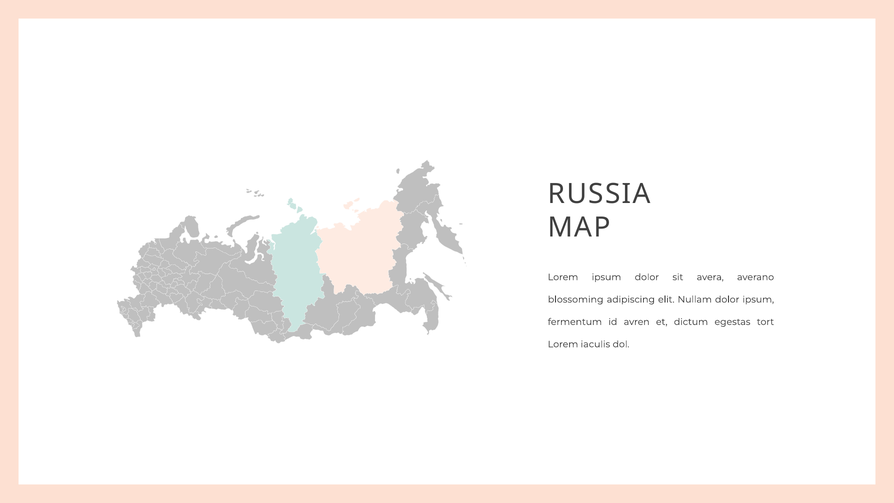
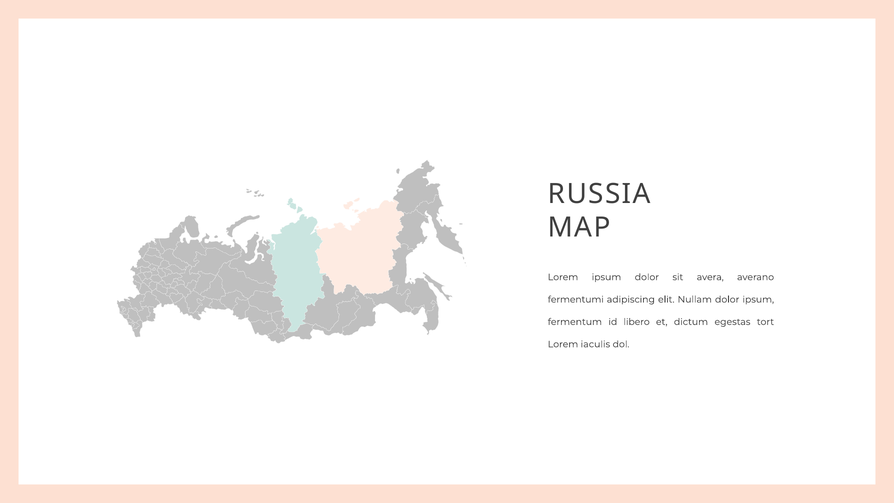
blossoming: blossoming -> fermentumi (576, 299)
avren: avren -> libero (637, 322)
